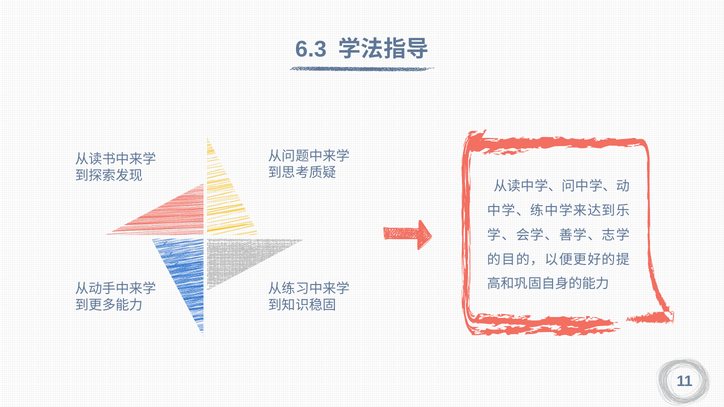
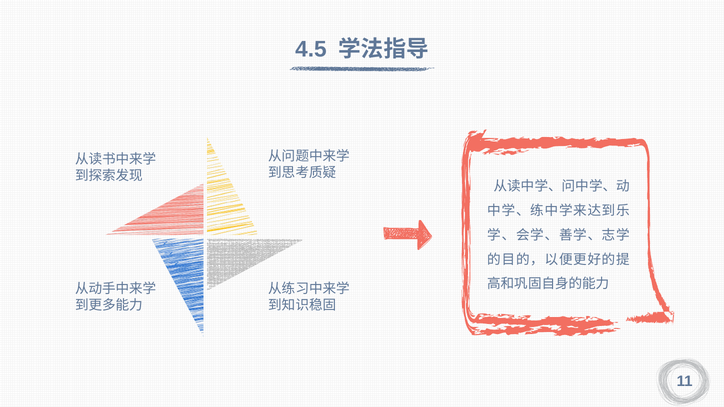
6.3: 6.3 -> 4.5 (311, 50)
